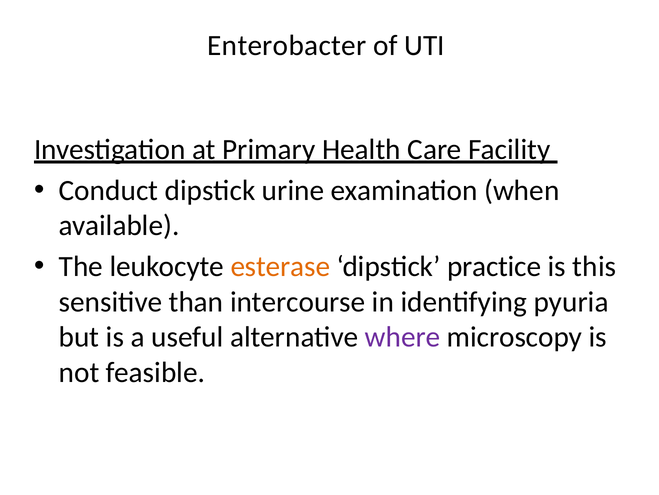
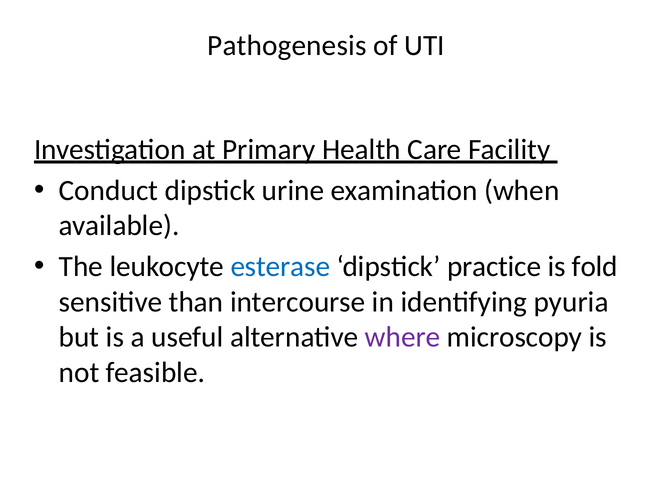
Enterobacter: Enterobacter -> Pathogenesis (287, 45)
esterase colour: orange -> blue (280, 266)
this: this -> fold (595, 266)
